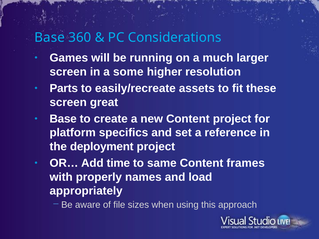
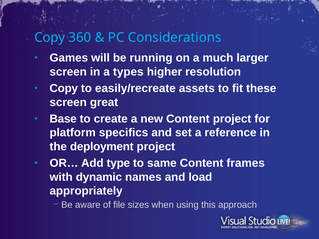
Base: Base -> Copy (50, 38)
some: some -> types (128, 72)
Parts: Parts -> Copy (64, 89)
time: time -> type (118, 163)
properly: properly -> dynamic (99, 177)
